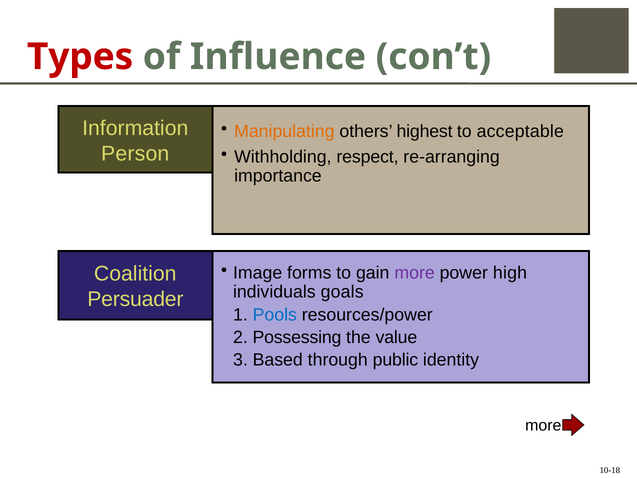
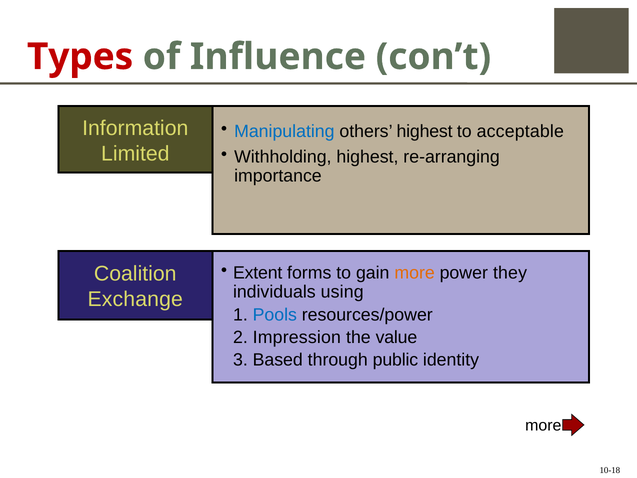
Manipulating colour: orange -> blue (284, 132)
Person: Person -> Limited (135, 154)
Withholding respect: respect -> highest (367, 157)
Image: Image -> Extent (258, 273)
more colour: purple -> orange (415, 273)
high: high -> they (510, 273)
goals: goals -> using (342, 292)
Persuader: Persuader -> Exchange (135, 299)
Possessing: Possessing -> Impression (297, 337)
